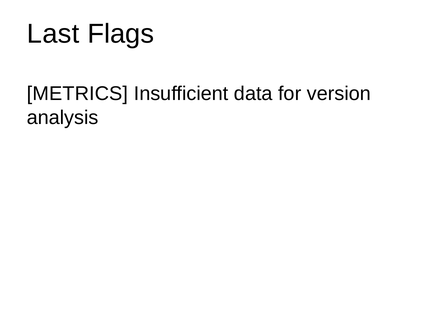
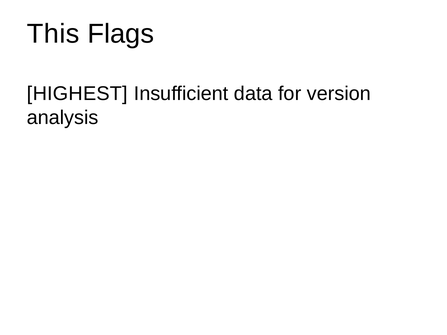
Last: Last -> This (53, 34)
METRICS: METRICS -> HIGHEST (77, 94)
